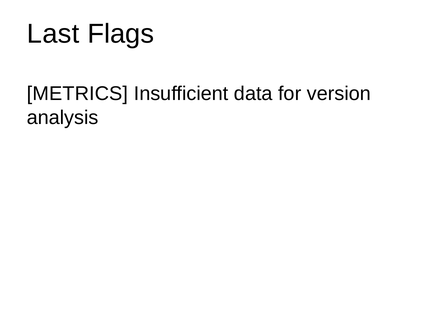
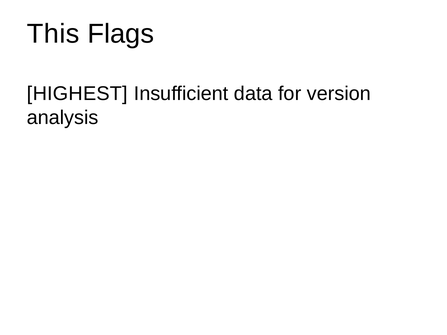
Last: Last -> This (53, 34)
METRICS: METRICS -> HIGHEST (77, 94)
